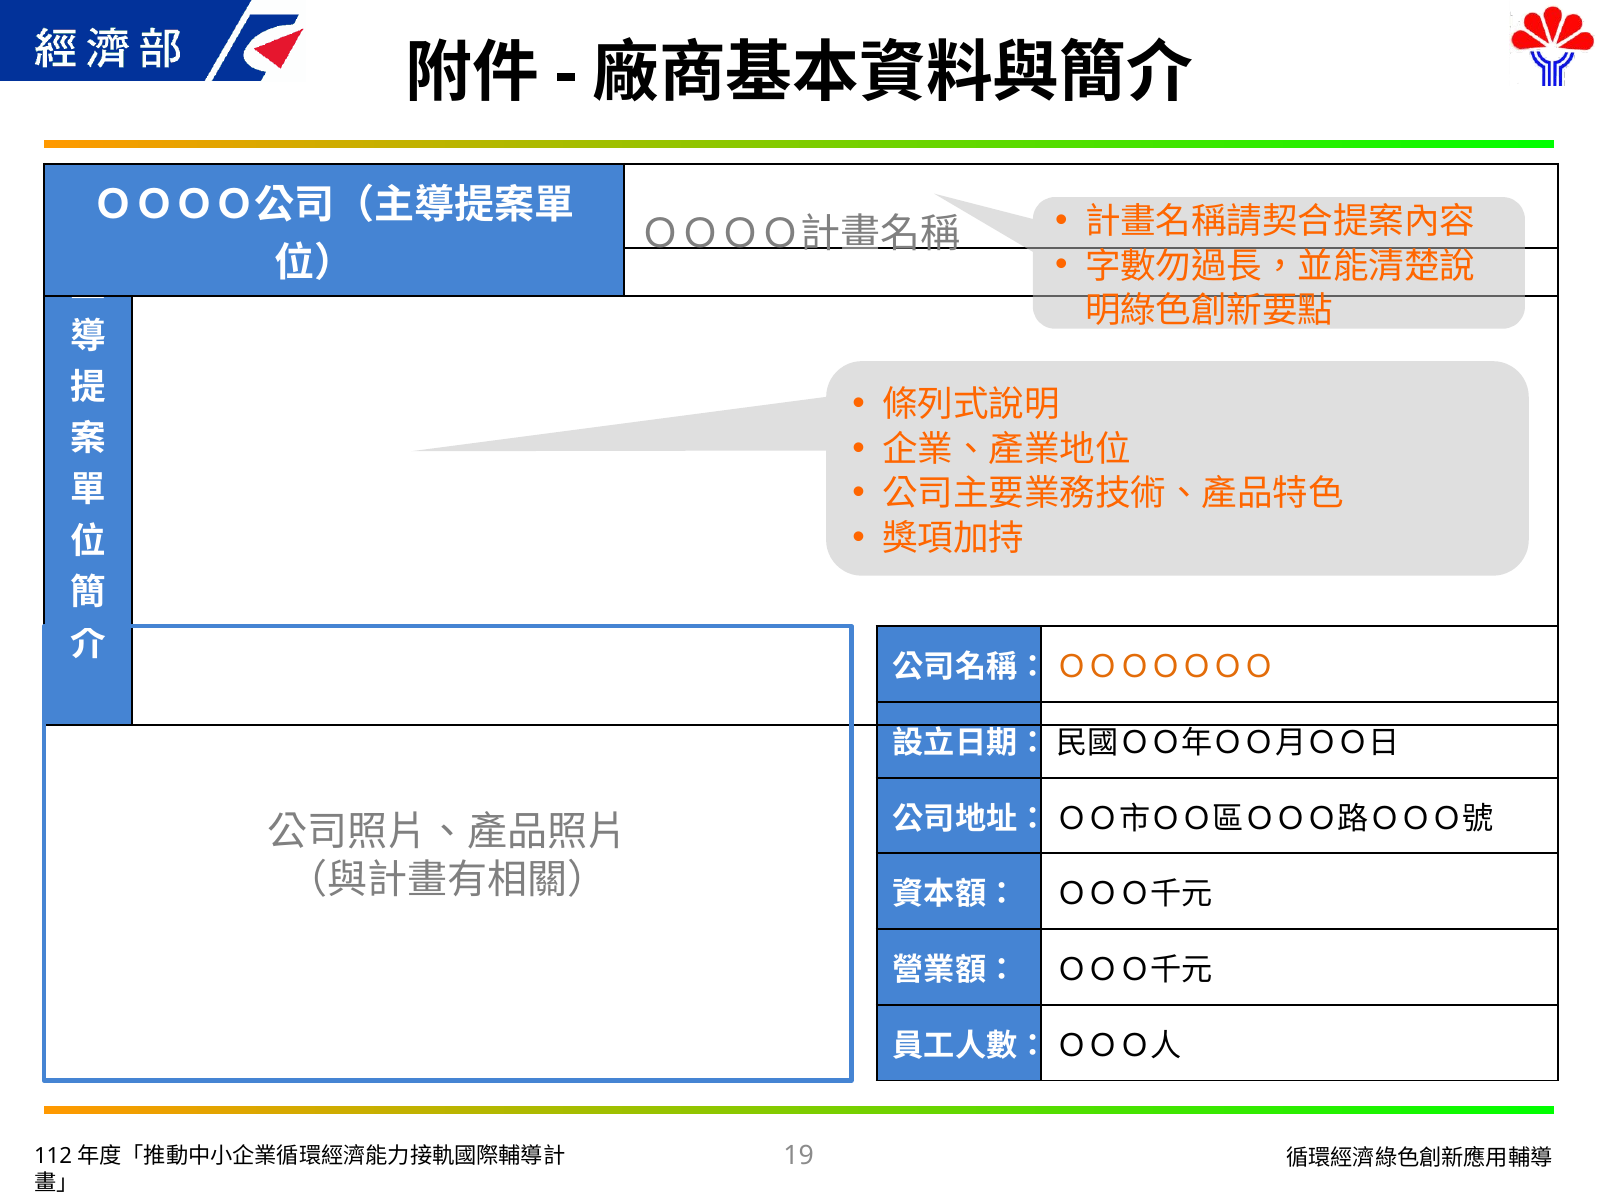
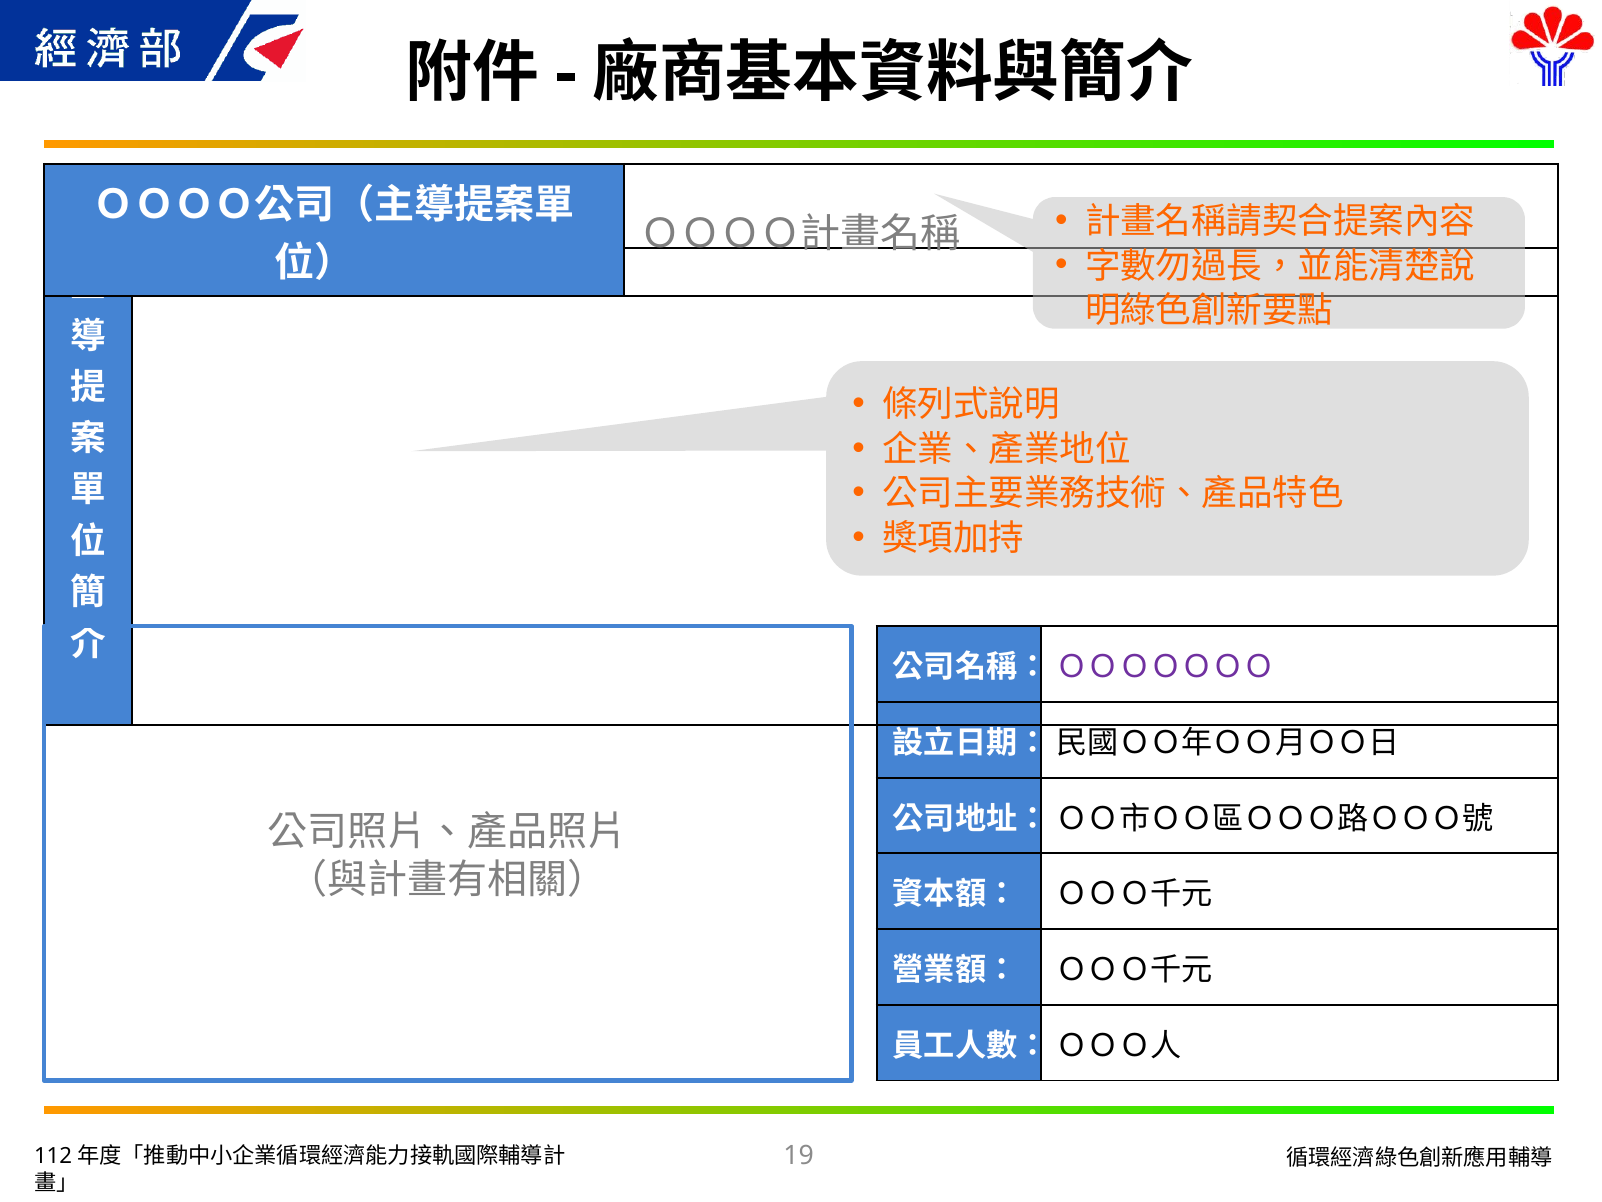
ＯＯＯＯＯＯＯ colour: orange -> purple (1166, 667)
